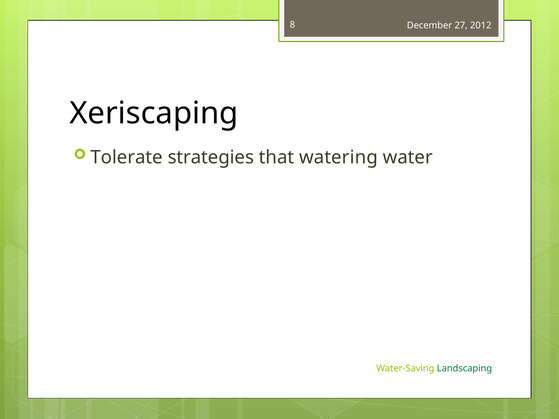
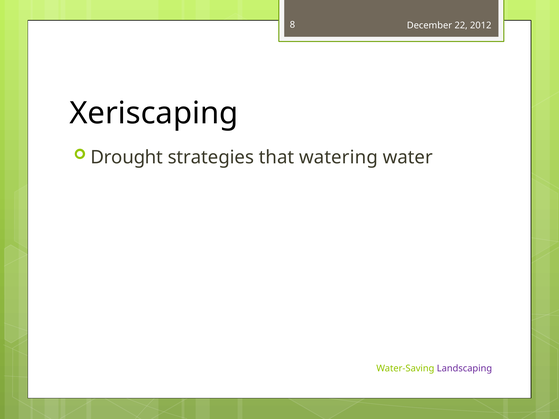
27: 27 -> 22 (461, 26)
Tolerate: Tolerate -> Drought (127, 157)
Landscaping colour: green -> purple (464, 369)
